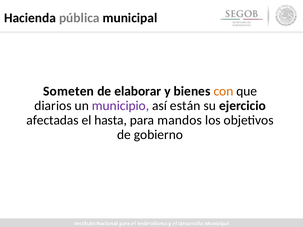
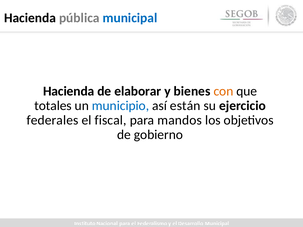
municipal colour: black -> blue (130, 18)
Someten: Someten -> Hacienda (69, 91)
diarios: diarios -> totales (53, 106)
municipio colour: purple -> blue (121, 106)
afectadas: afectadas -> federales (52, 120)
hasta: hasta -> fiscal (111, 120)
